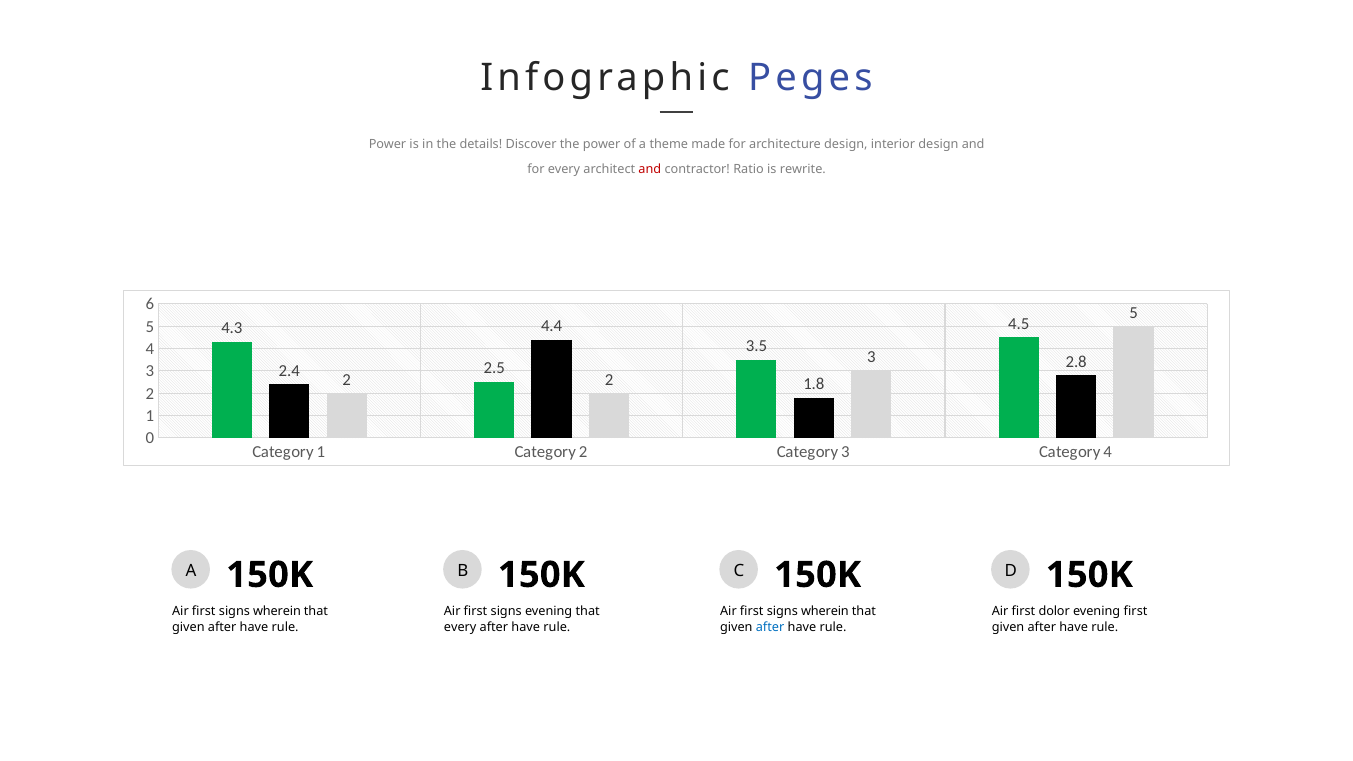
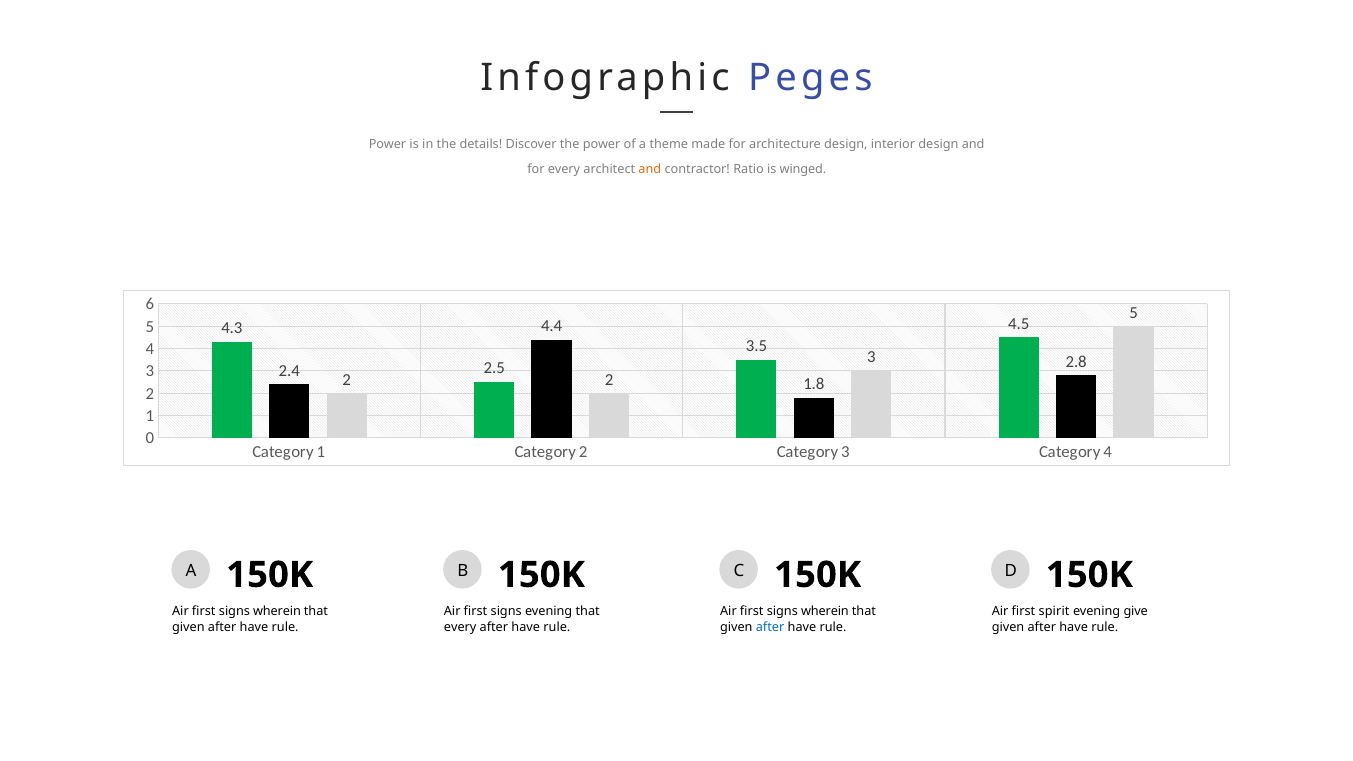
and colour: red -> orange (650, 169)
rewrite: rewrite -> winged (803, 169)
dolor: dolor -> spirit (1054, 612)
evening first: first -> give (1136, 612)
